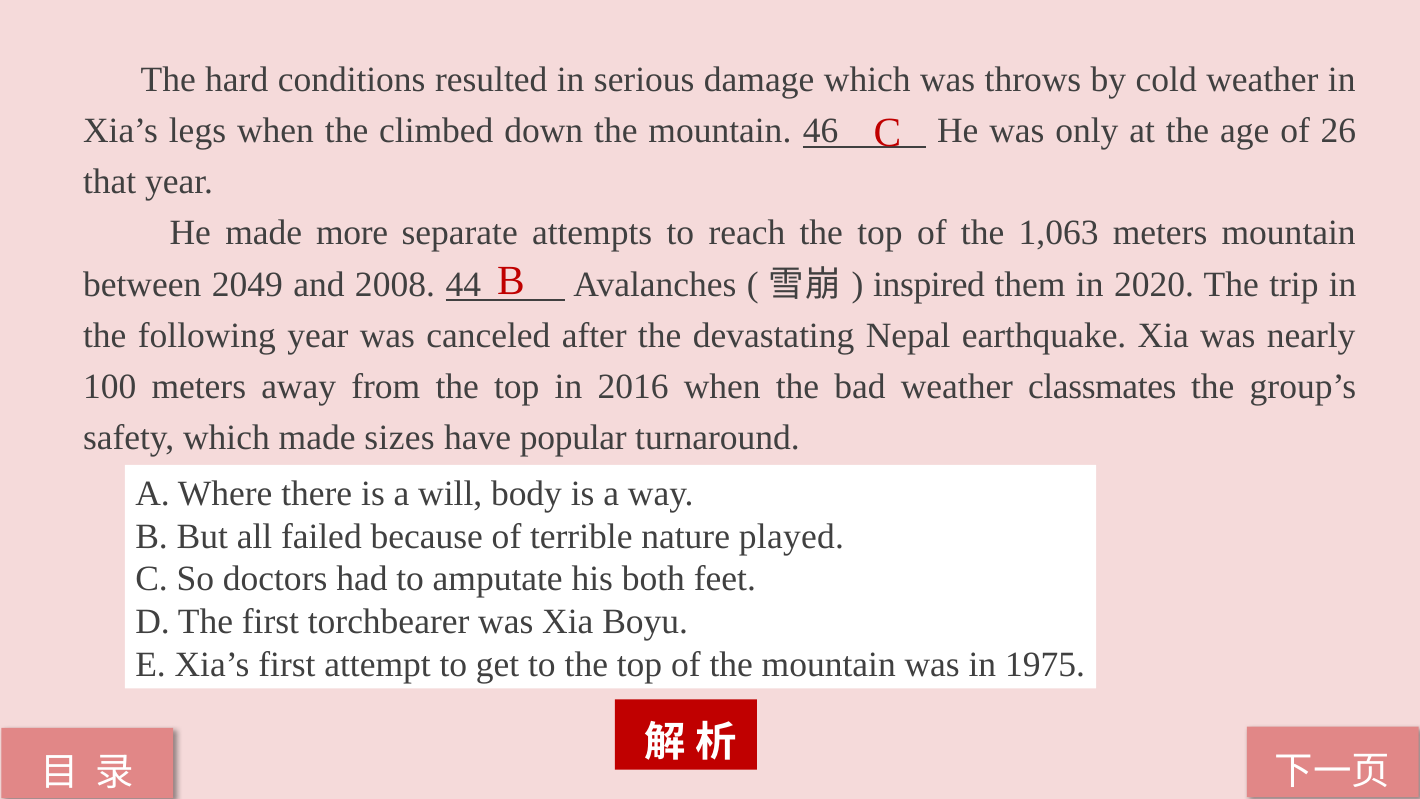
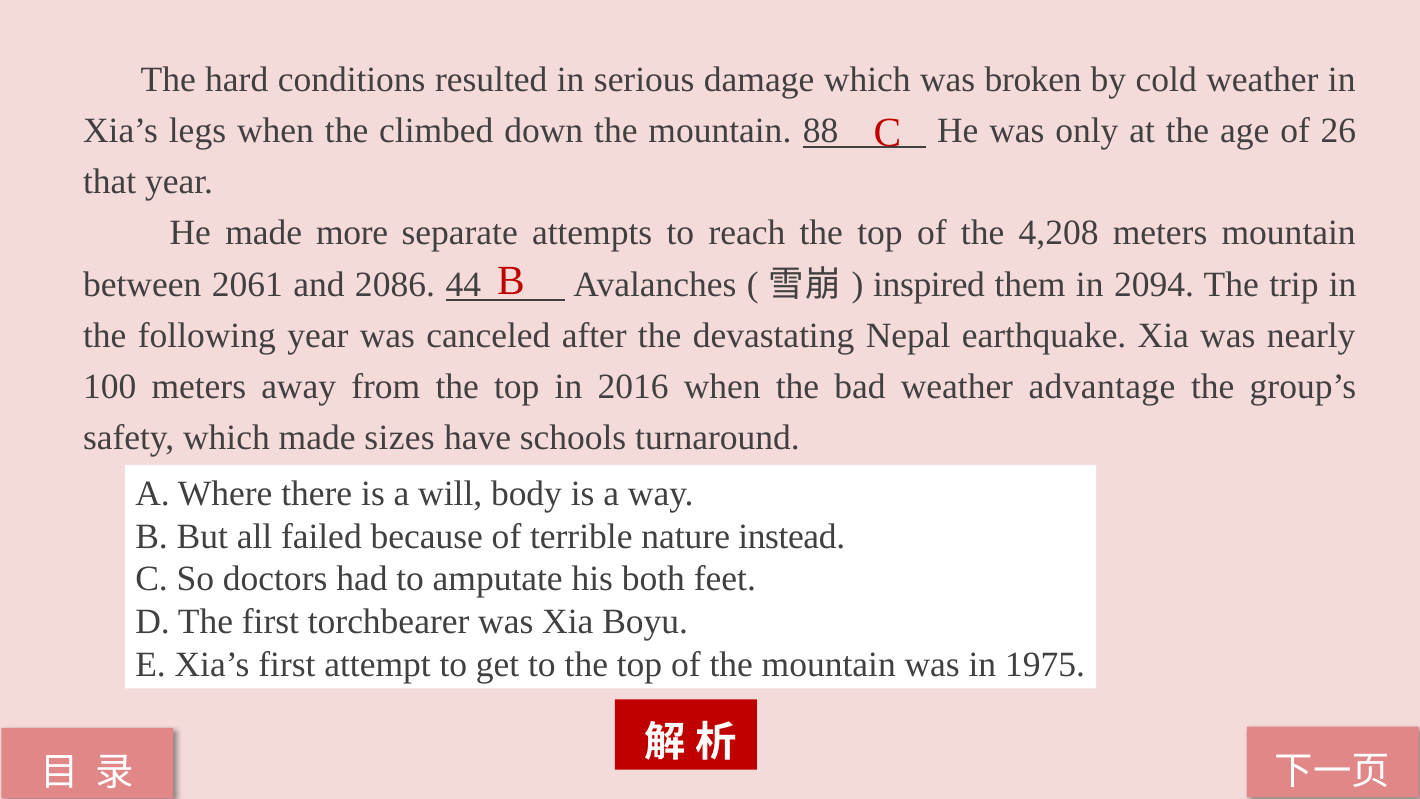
throws: throws -> broken (1033, 80)
46: 46 -> 88 (821, 131)
1,063: 1,063 -> 4,208 (1059, 233)
2049: 2049 -> 2061 (247, 284)
2008: 2008 -> 2086 (395, 284)
2020: 2020 -> 2094 (1154, 284)
classmates: classmates -> advantage (1102, 386)
popular: popular -> schools (573, 438)
played: played -> instead (792, 536)
